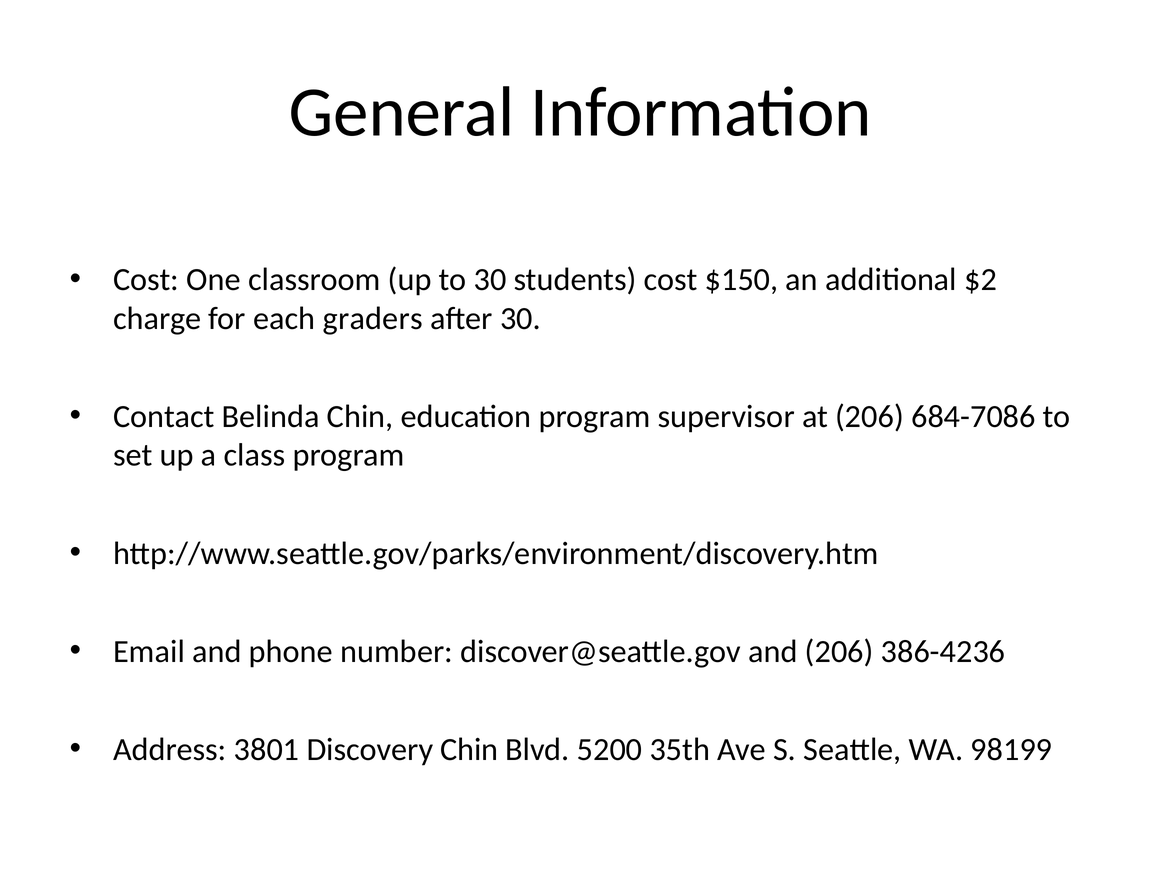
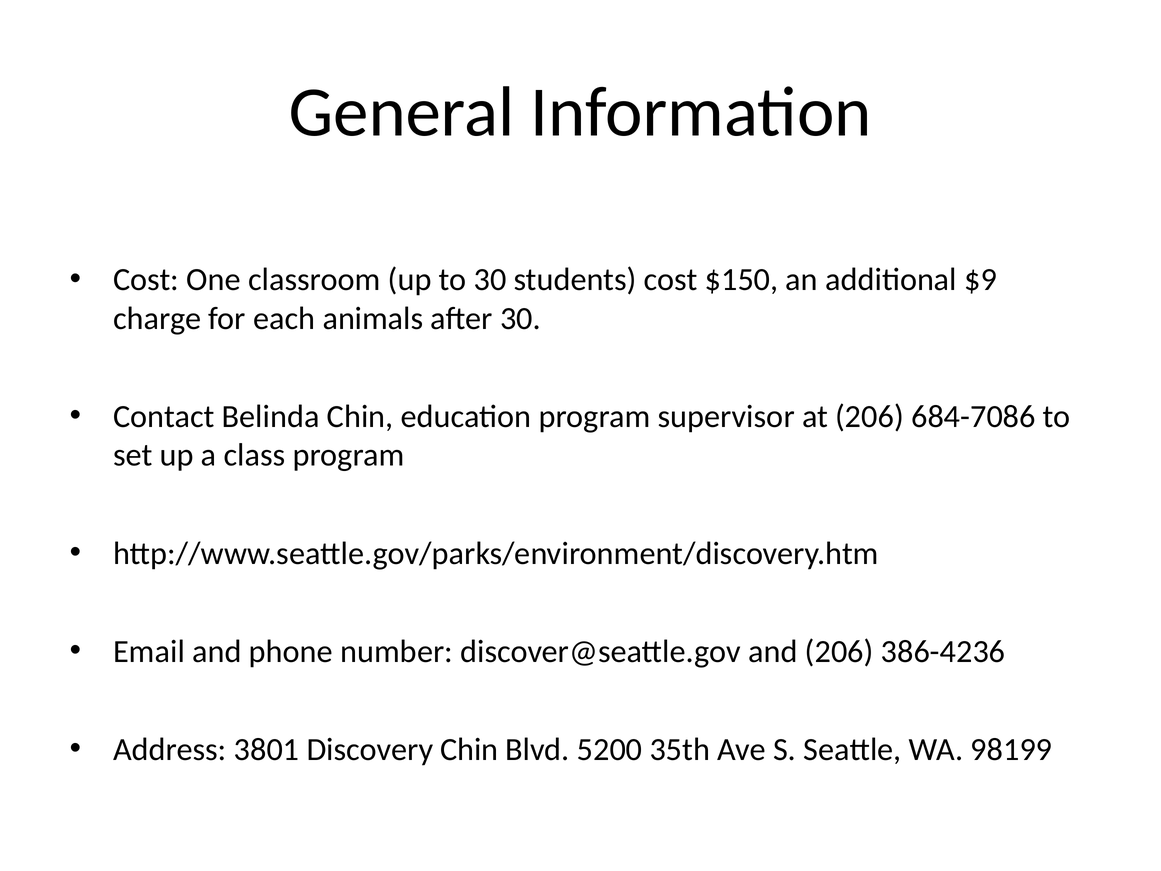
$2: $2 -> $9 (980, 280)
graders: graders -> animals (373, 318)
